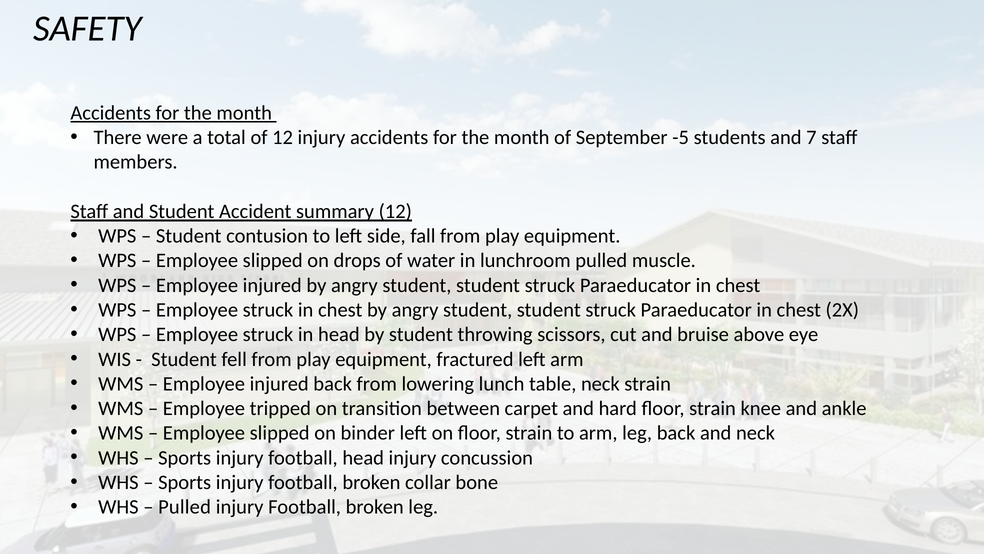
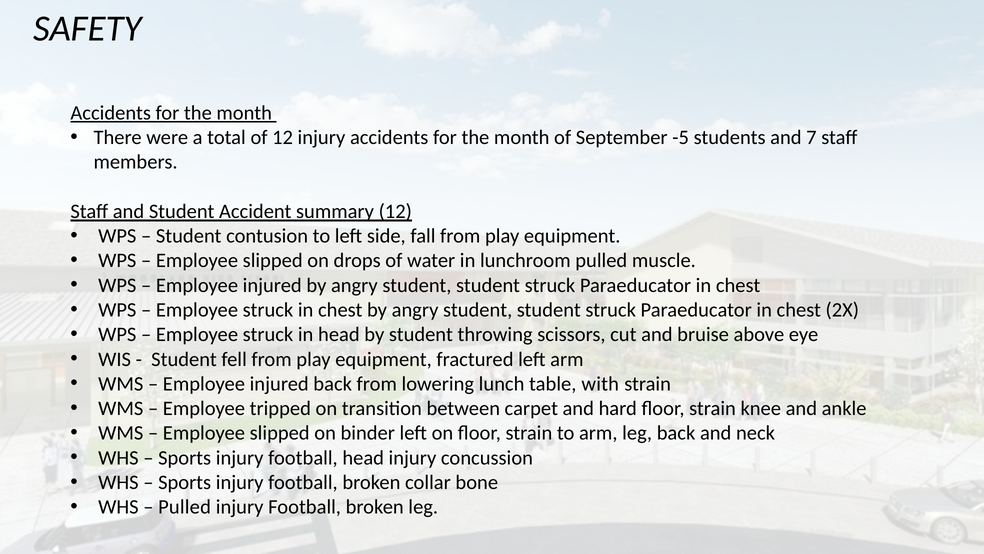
table neck: neck -> with (600, 384)
